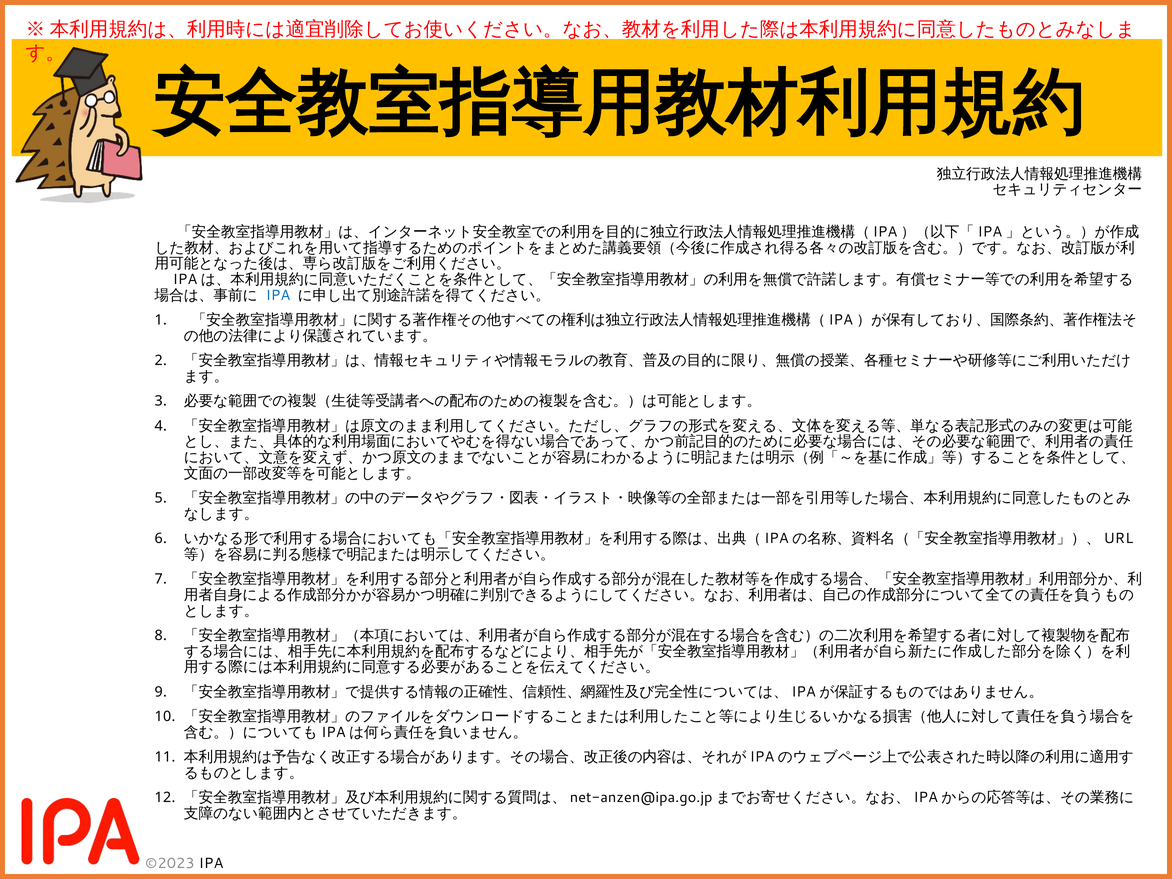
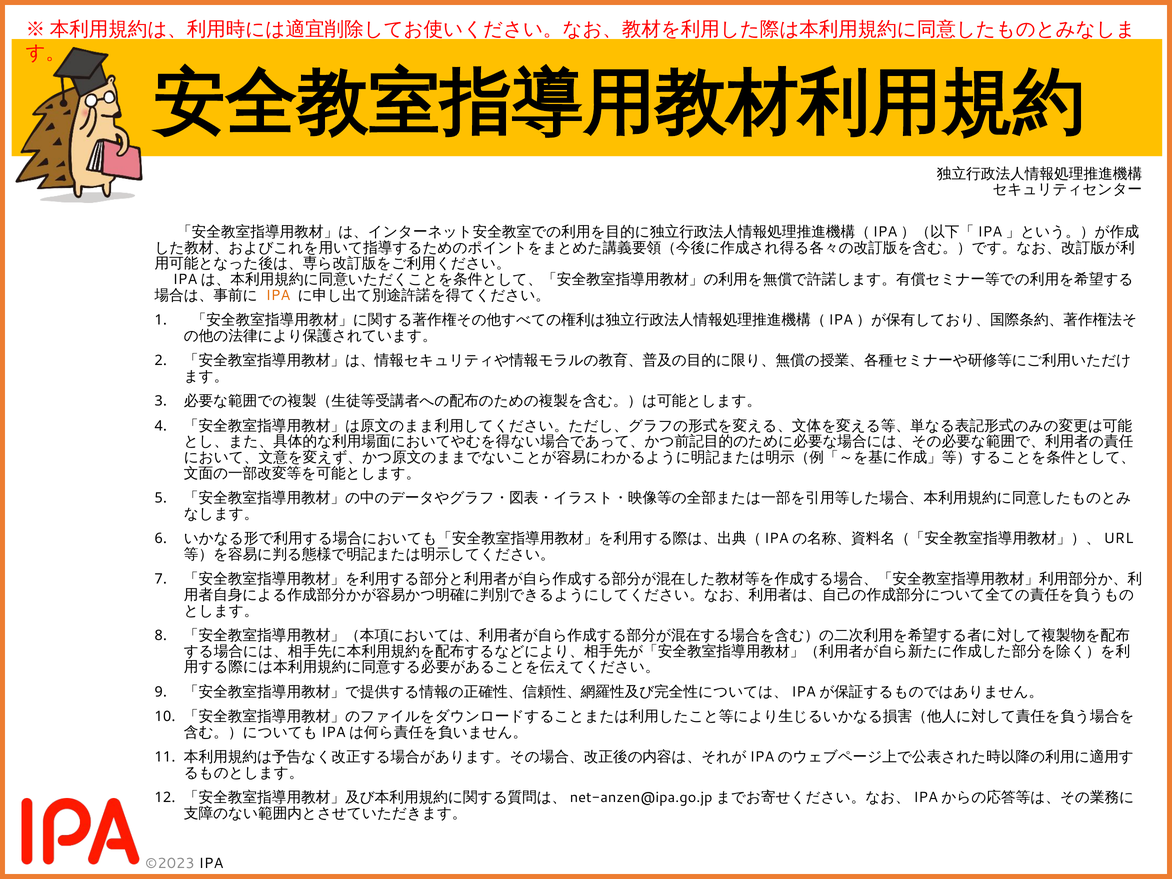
IPA colour: blue -> orange (278, 295)
